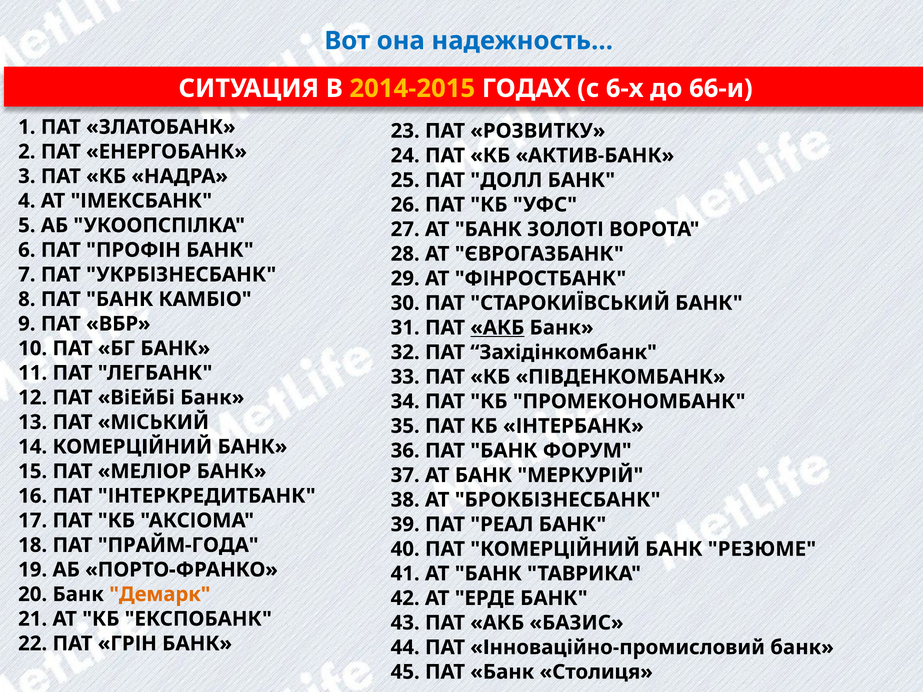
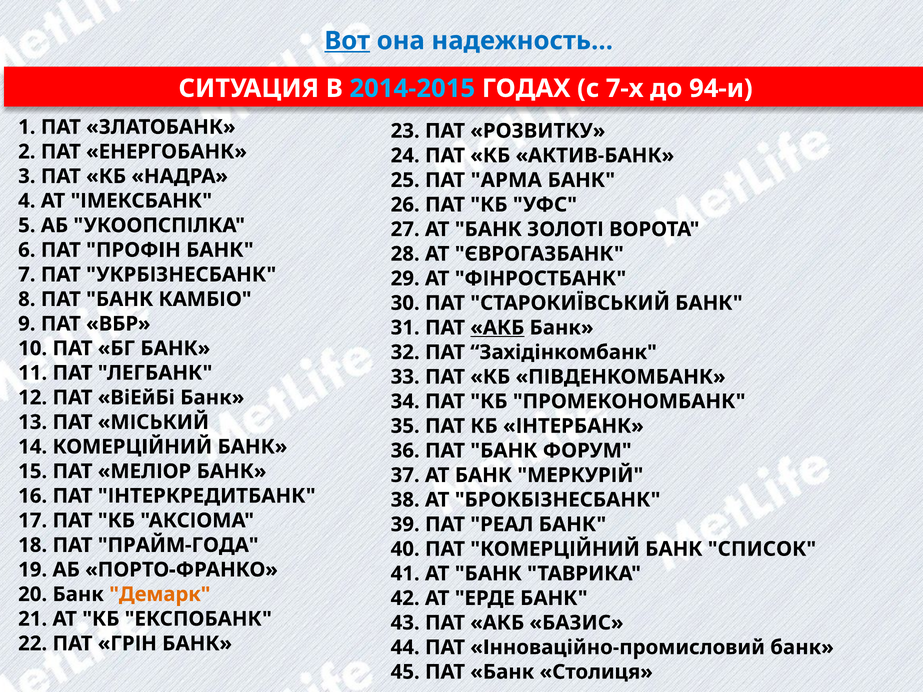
Вот underline: none -> present (347, 41)
2014-2015 colour: yellow -> light blue (412, 88)
6-х: 6-х -> 7-х (625, 88)
66-и: 66-и -> 94-и (721, 88)
ДОЛЛ: ДОЛЛ -> АРМА (506, 180)
РЕЗЮМЕ: РЕЗЮМЕ -> СПИСОК (762, 549)
